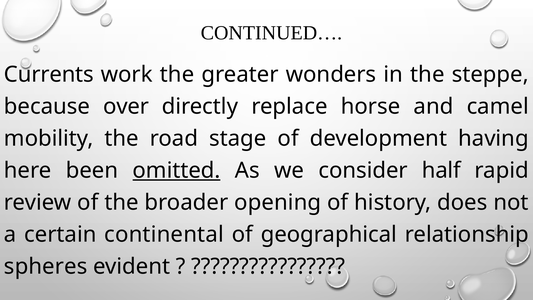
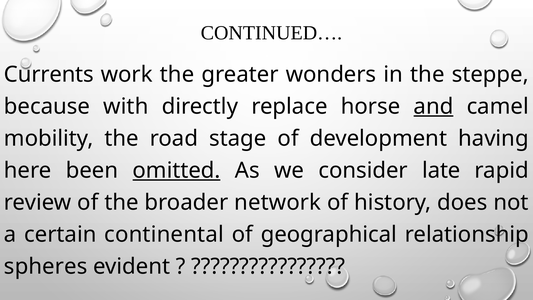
over: over -> with (126, 106)
and underline: none -> present (433, 106)
half: half -> late (441, 170)
opening: opening -> network (278, 202)
